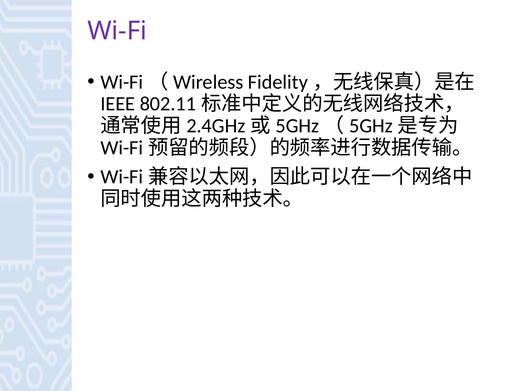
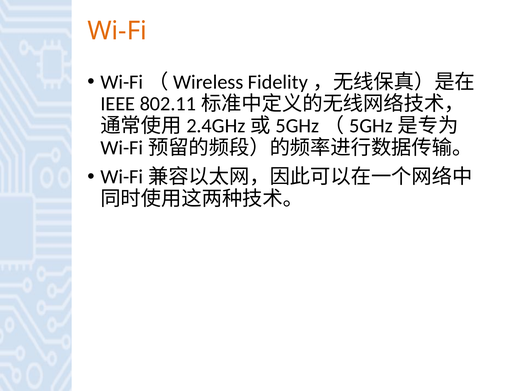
Wi-Fi colour: purple -> orange (117, 31)
